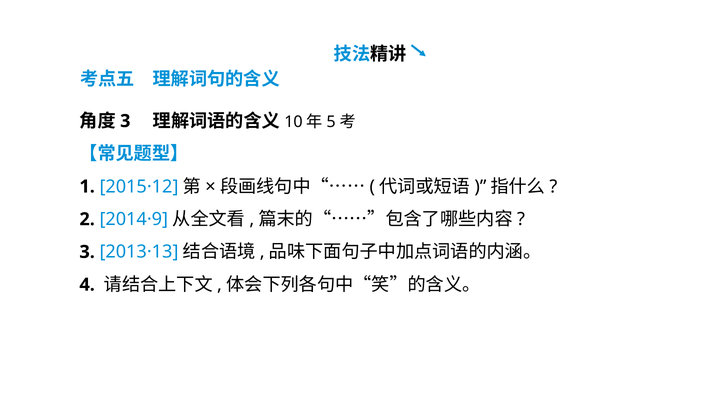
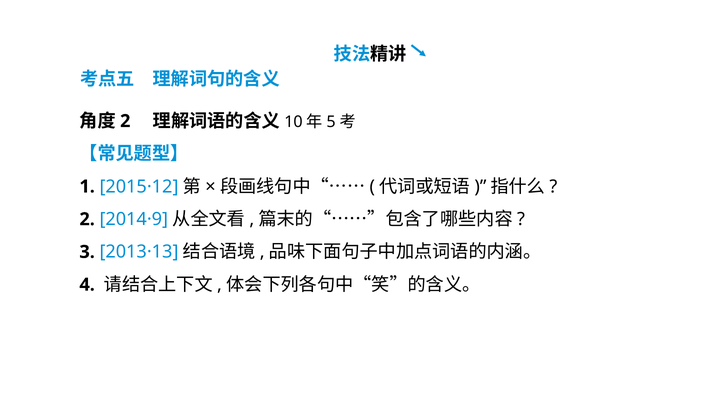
3: 3 -> 2 (125, 121)
